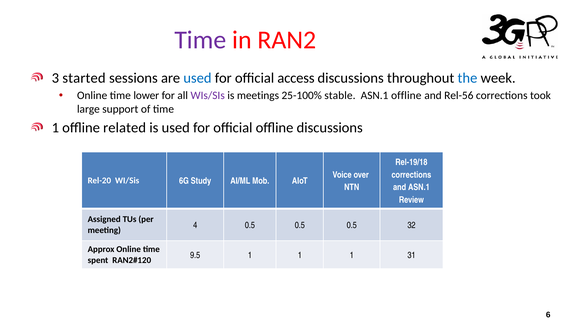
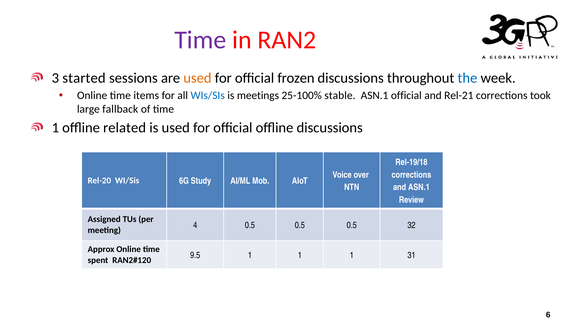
used colour: blue -> orange (197, 78)
access: access -> frozen (296, 78)
lower: lower -> items (146, 96)
WIs/SIs colour: purple -> blue (208, 96)
ASN.1 offline: offline -> official (406, 96)
Rel-56: Rel-56 -> Rel-21 (459, 96)
support: support -> fallback (120, 109)
